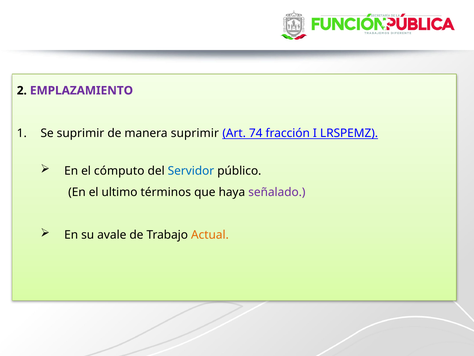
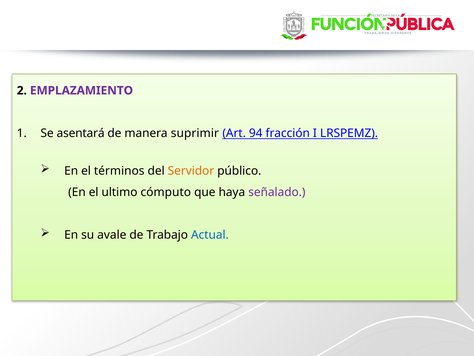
Se suprimir: suprimir -> asentará (81, 133)
74: 74 -> 94 (256, 133)
cómputo: cómputo -> términos (119, 171)
Servidor colour: blue -> orange (191, 171)
términos: términos -> cómputo (166, 192)
Actual colour: orange -> blue (210, 235)
